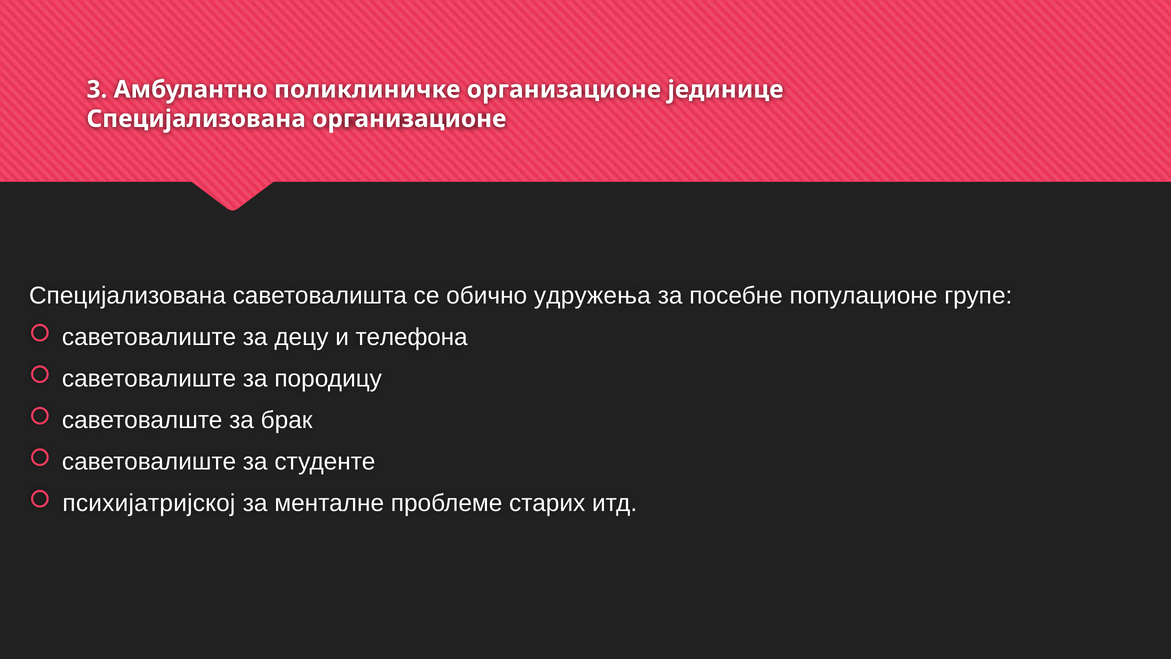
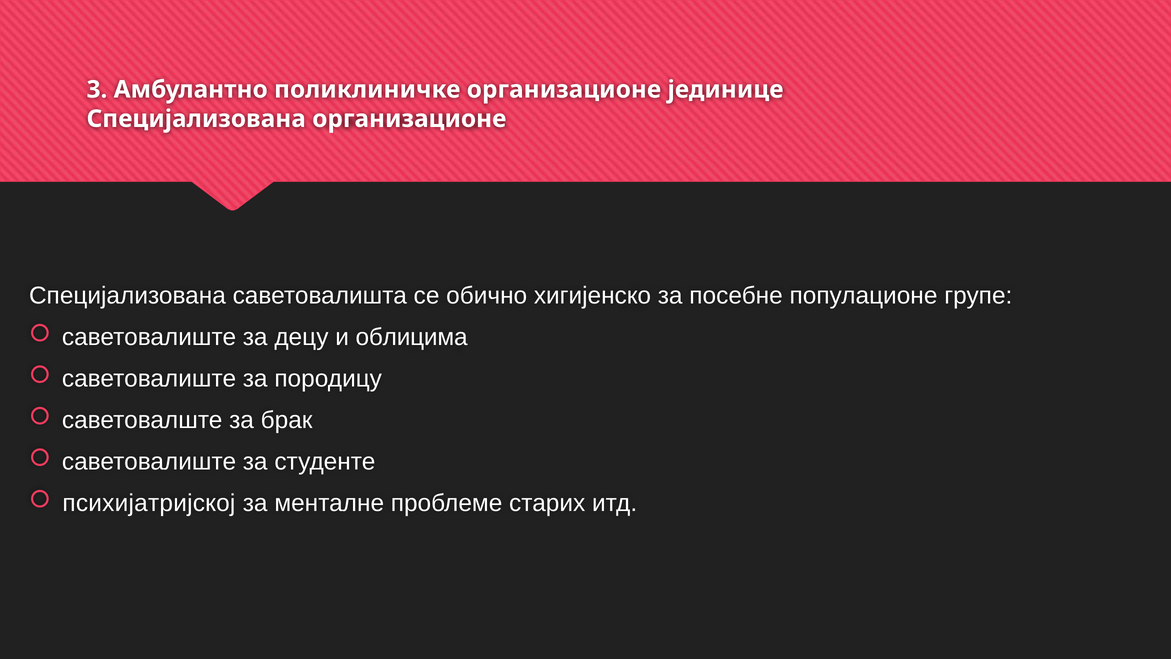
удружења: удружења -> хигијенско (592, 296)
телефона: телефона -> облицима (412, 337)
